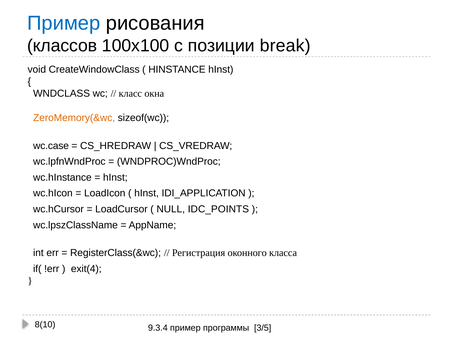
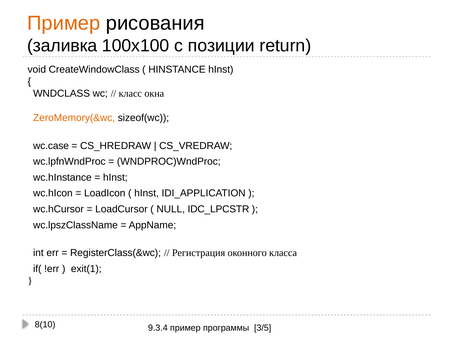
Пример colour: blue -> orange (64, 23)
классов: классов -> заливка (62, 46)
break: break -> return (285, 46)
IDC_POINTS: IDC_POINTS -> IDC_LPCSTR (218, 209)
exit(4: exit(4 -> exit(1 (86, 269)
